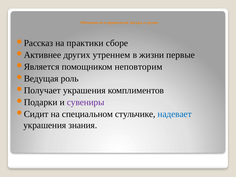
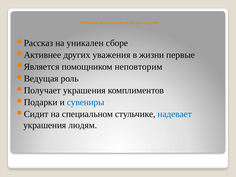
практики: практики -> уникален (85, 43)
утреннем: утреннем -> уважения (111, 55)
сувениры colour: purple -> blue (86, 102)
знания: знания -> людям (83, 125)
